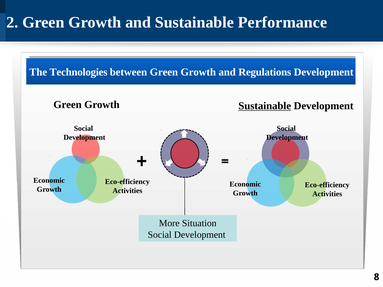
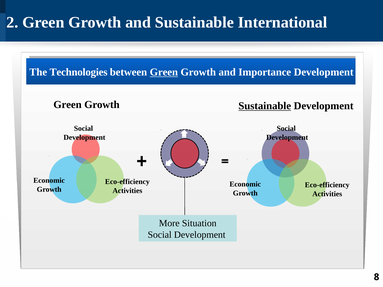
Performance: Performance -> International (283, 22)
Green underline: none -> present (164, 72)
Regulations: Regulations -> Importance (265, 72)
